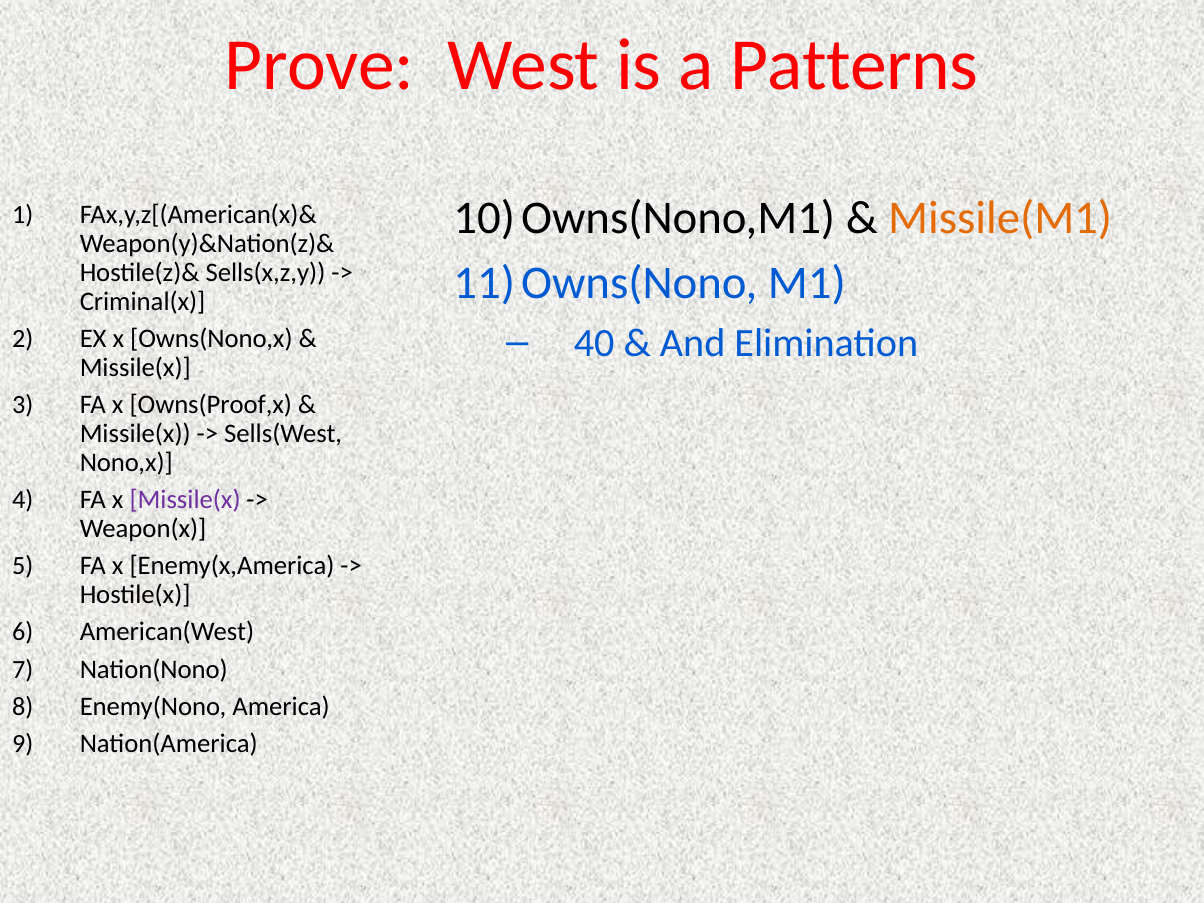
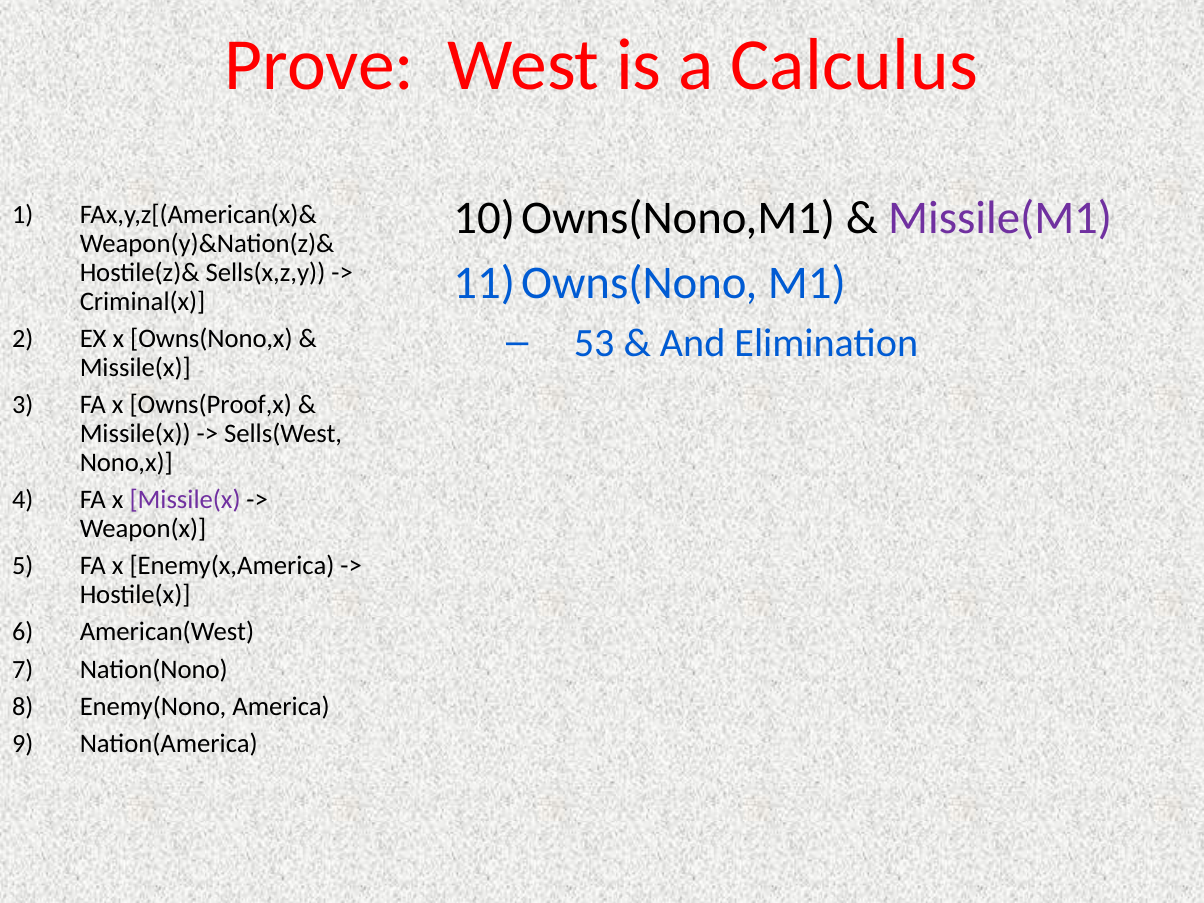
Patterns: Patterns -> Calculus (854, 65)
Missile(M1 colour: orange -> purple (1000, 218)
40: 40 -> 53 (594, 343)
